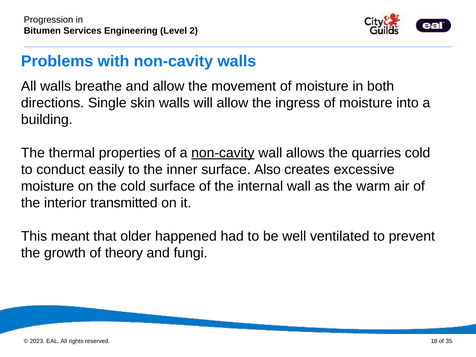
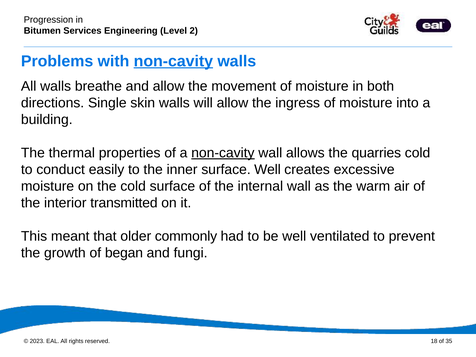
non-cavity underline: none -> present (173, 61)
surface Also: Also -> Well (267, 170)
happened: happened -> commonly (186, 236)
theory: theory -> began (124, 253)
